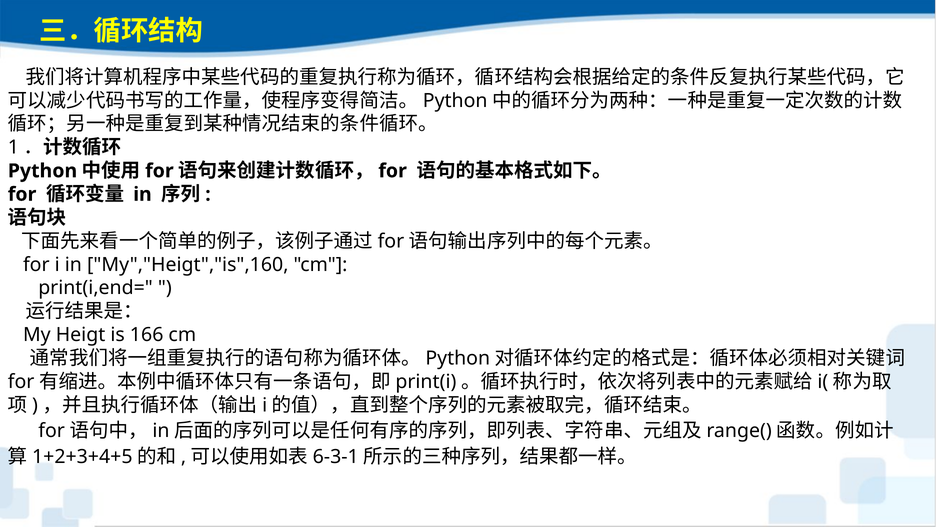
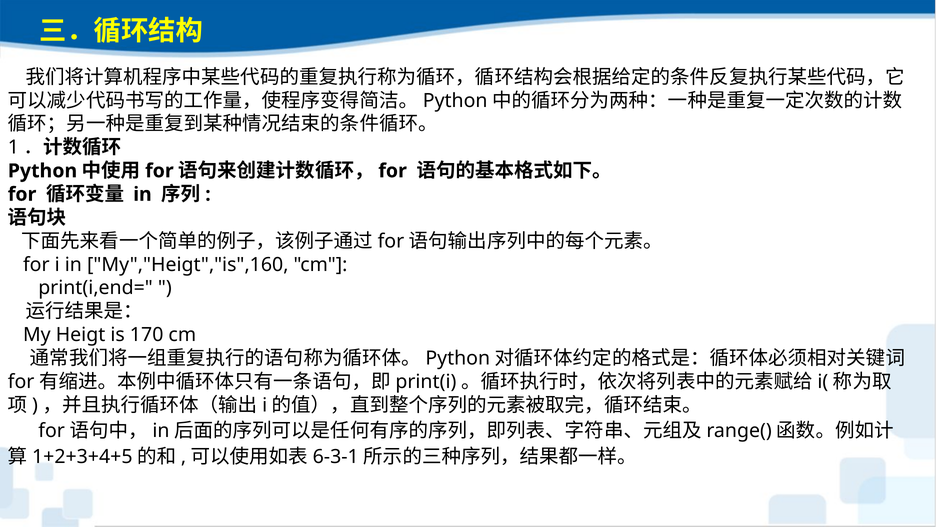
166: 166 -> 170 (147, 335)
